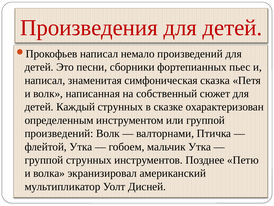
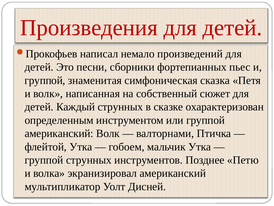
написал: написал -> группой (45, 80)
произведений: произведений -> американский (59, 133)
